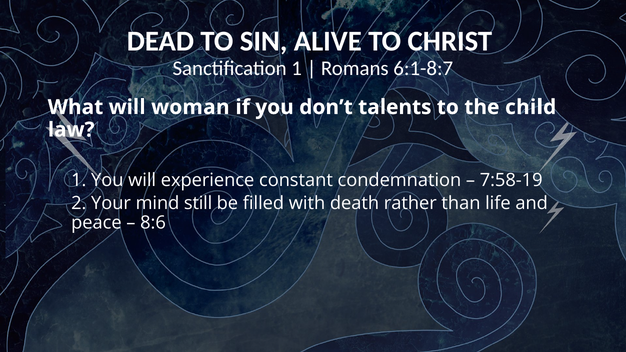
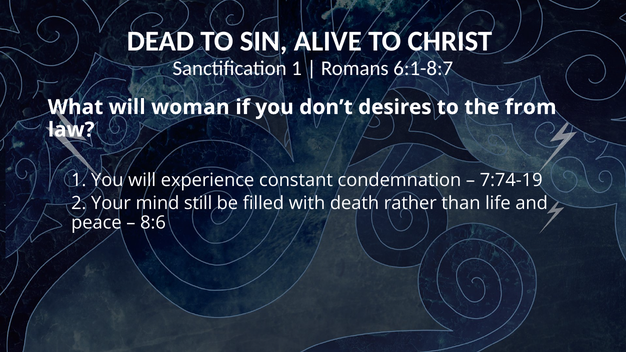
talents: talents -> desires (395, 107)
child: child -> from (531, 107)
7:58-19: 7:58-19 -> 7:74-19 (511, 180)
